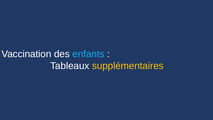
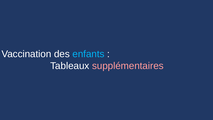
supplémentaires colour: yellow -> pink (128, 66)
